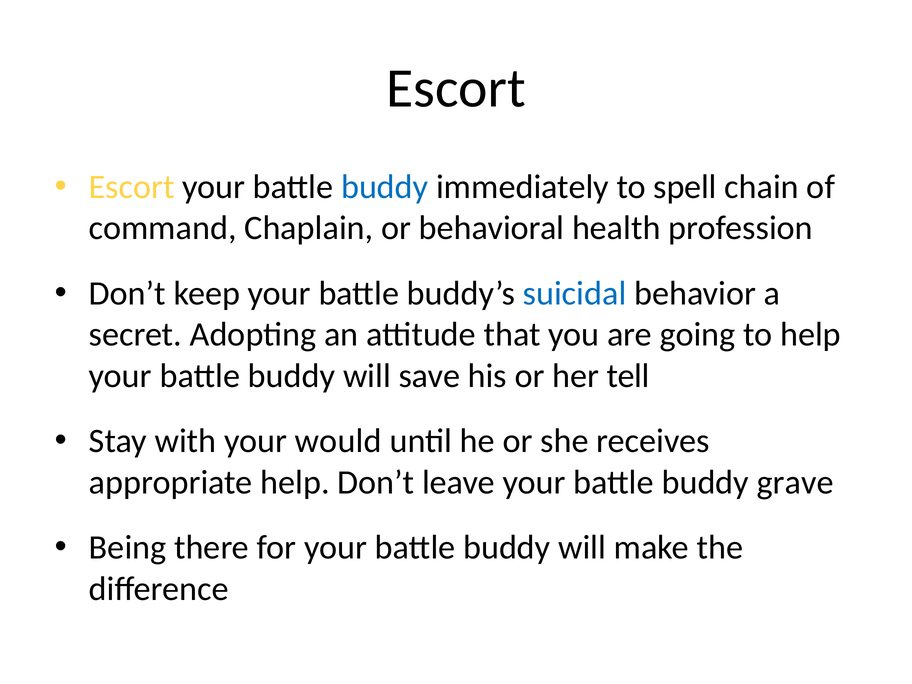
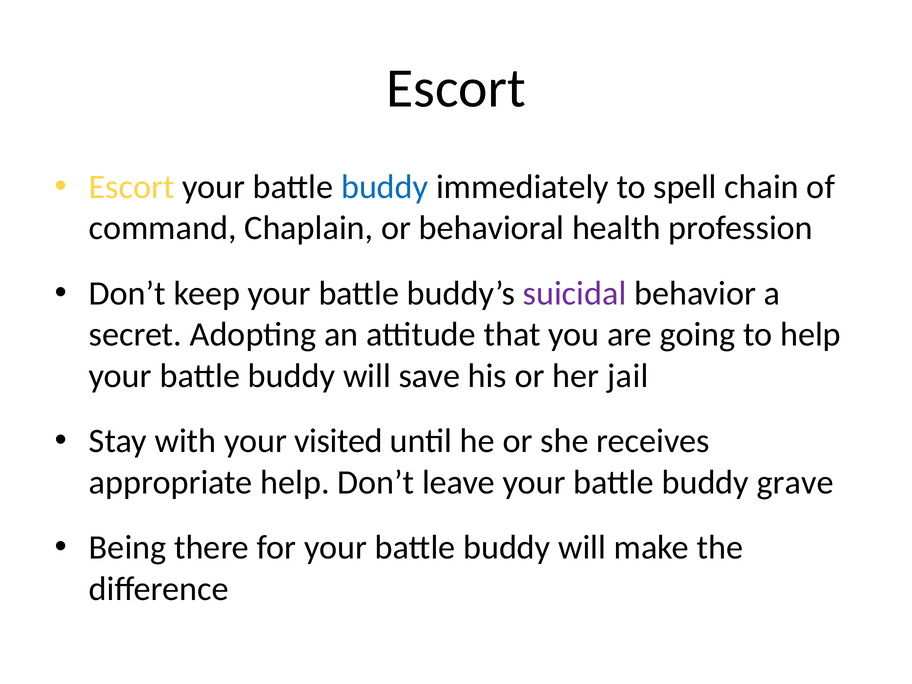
suicidal colour: blue -> purple (575, 294)
tell: tell -> jail (628, 376)
would: would -> visited (339, 441)
